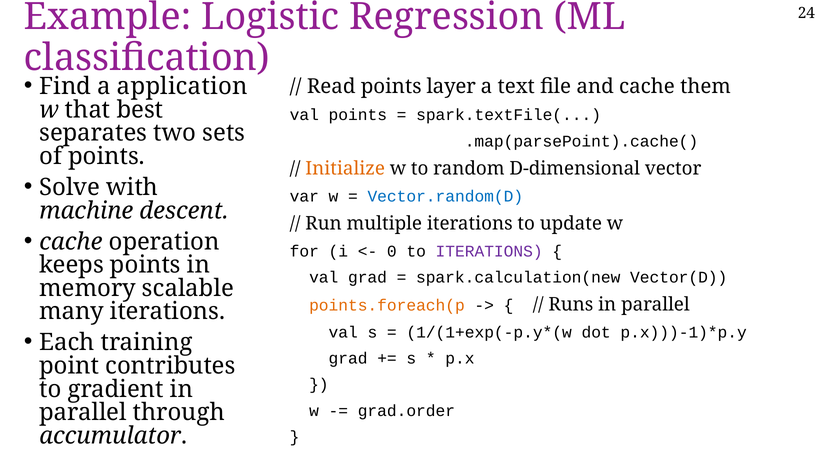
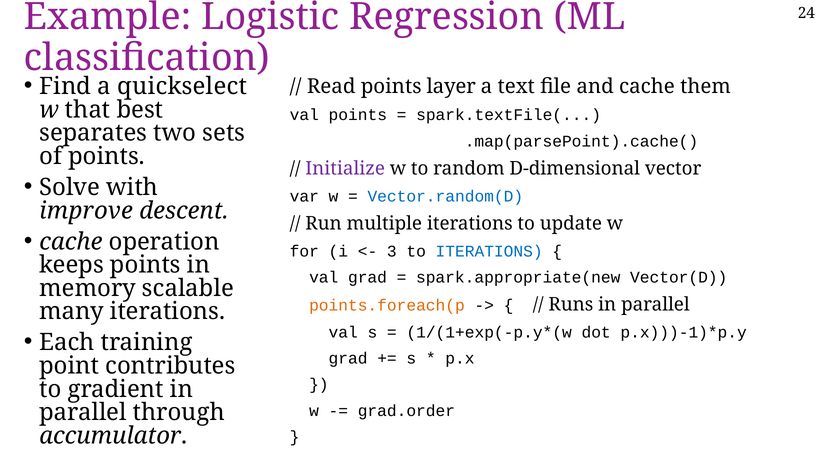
application: application -> quickselect (182, 86)
Initialize colour: orange -> purple (345, 169)
machine: machine -> improve (86, 211)
0: 0 -> 3 (392, 251)
ITERATIONS colour: purple -> blue (489, 251)
spark.calculation(new: spark.calculation(new -> spark.appropriate(new (518, 277)
